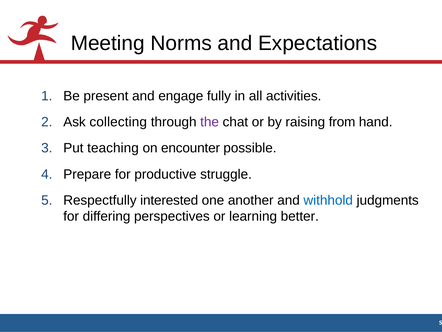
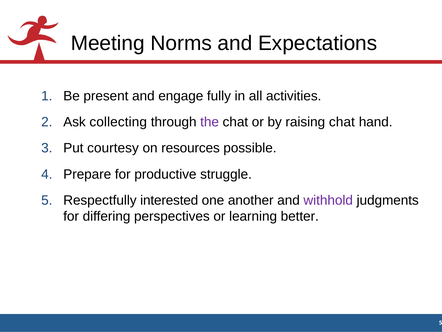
raising from: from -> chat (342, 122)
teaching: teaching -> courtesy (113, 148)
encounter: encounter -> resources (191, 148)
withhold colour: blue -> purple (328, 200)
